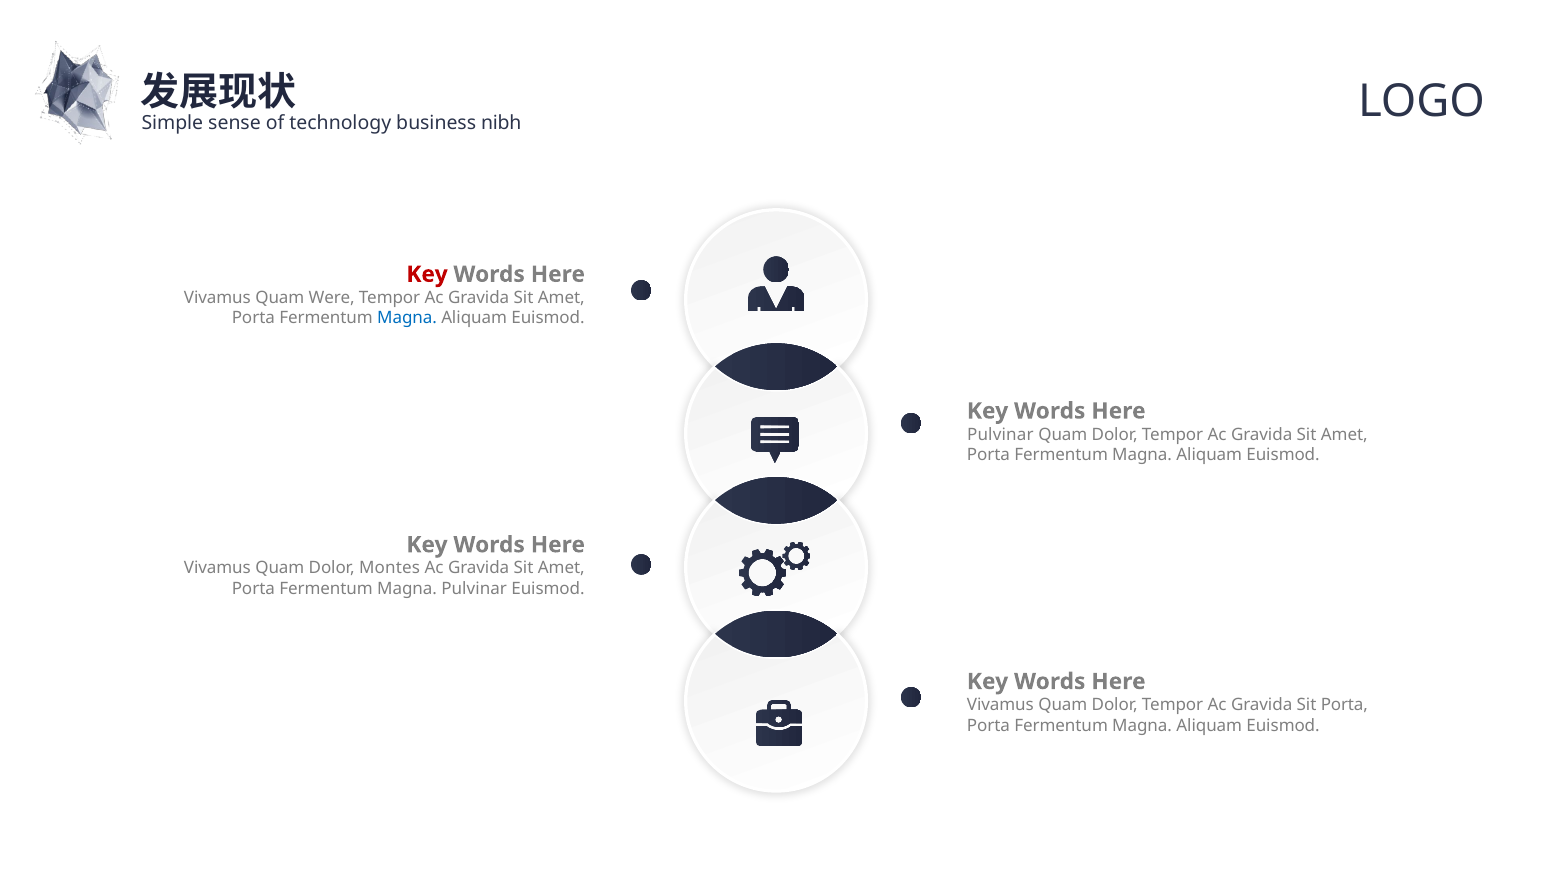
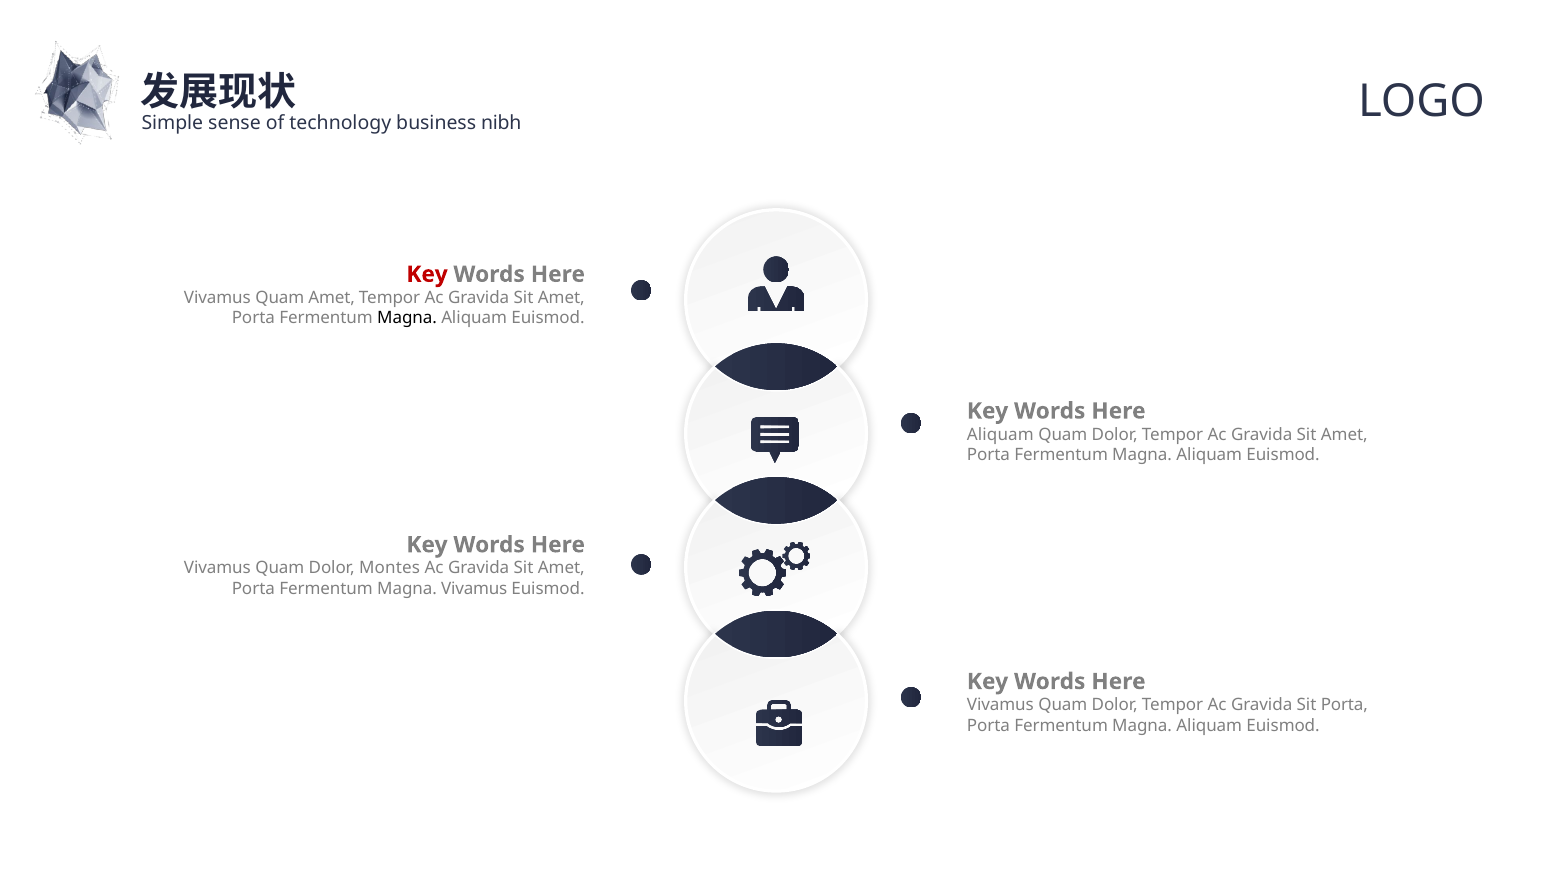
Quam Were: Were -> Amet (332, 298)
Magna colour: blue -> black (407, 318)
Pulvinar: Pulvinar -> Aliquam (1000, 434)
Magna Pulvinar: Pulvinar -> Vivamus (474, 588)
